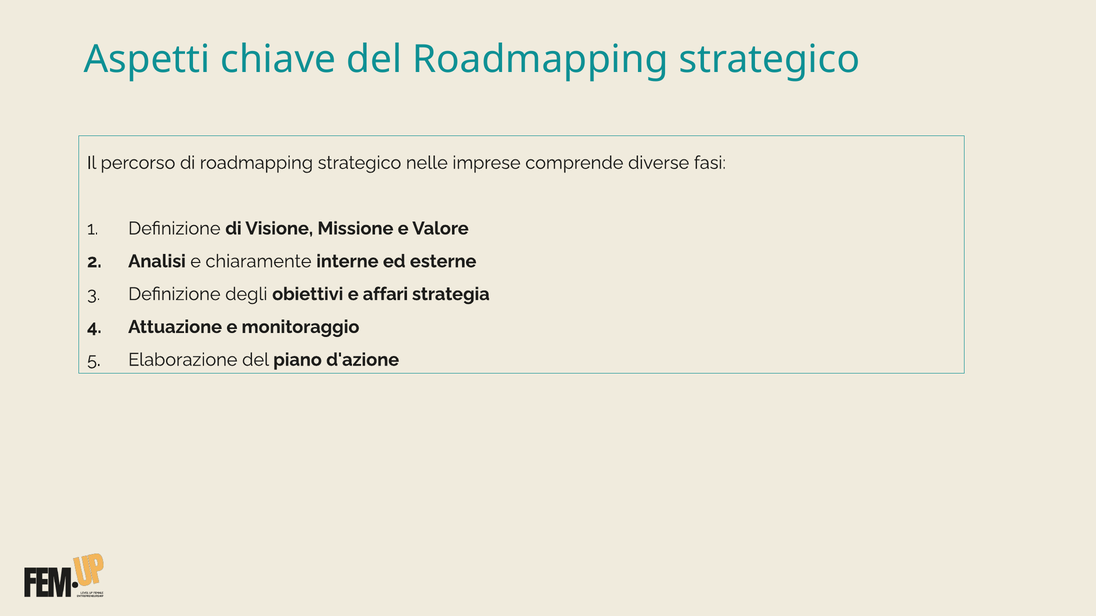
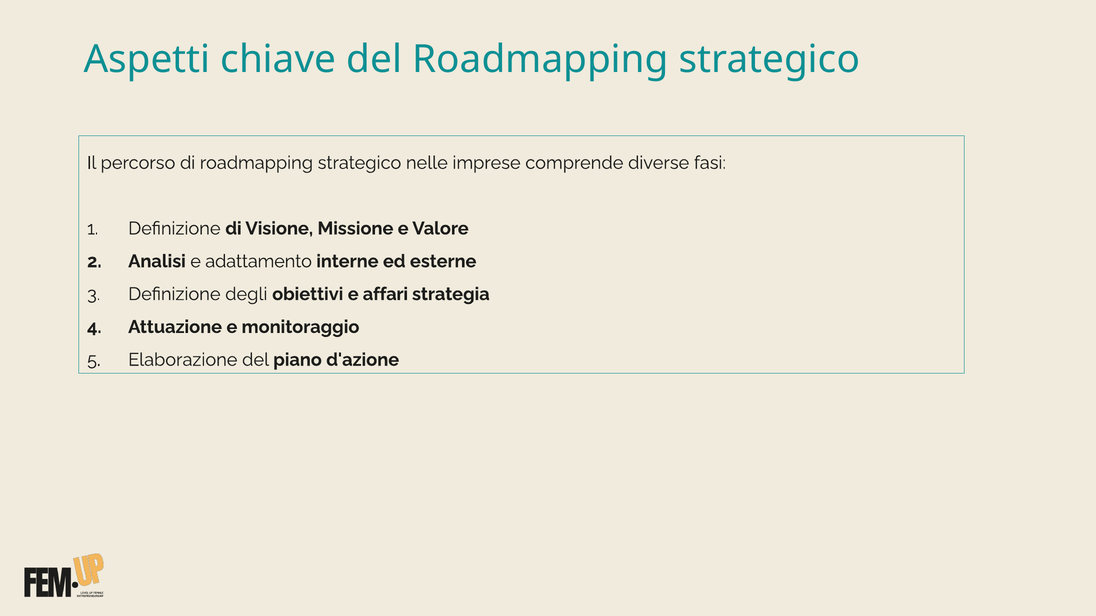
chiaramente: chiaramente -> adattamento (259, 261)
